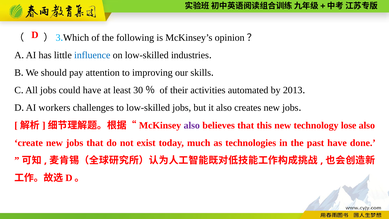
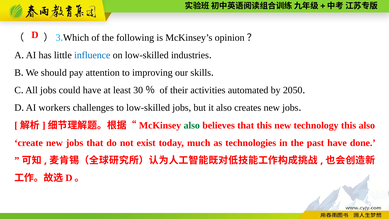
2013: 2013 -> 2050 (293, 90)
also colour: purple -> green (192, 125)
technology lose: lose -> this (349, 125)
